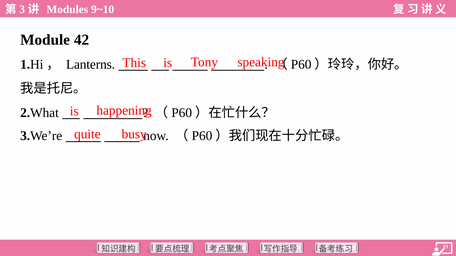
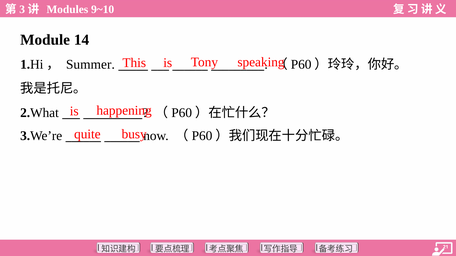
42: 42 -> 14 (82, 40)
Lanterns: Lanterns -> Summer (90, 64)
